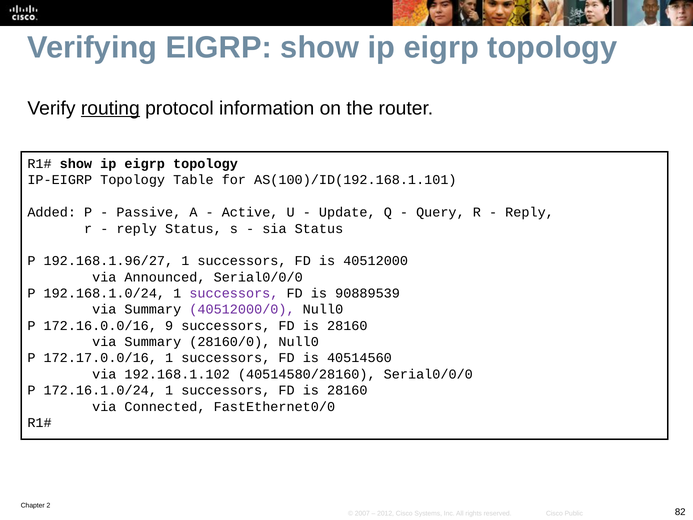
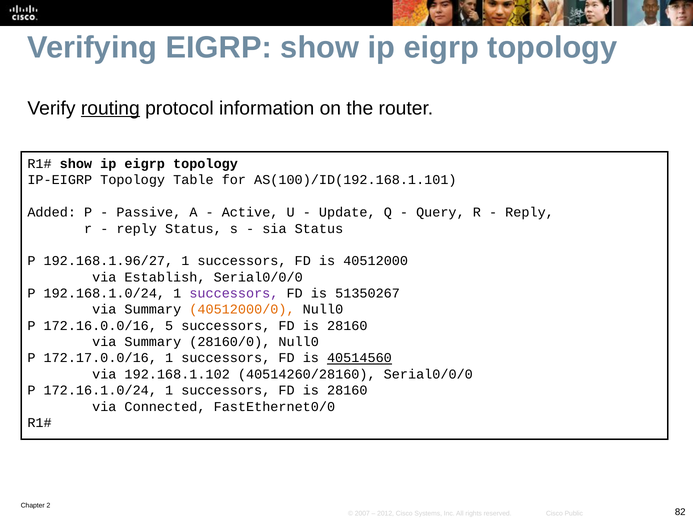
Announced: Announced -> Establish (165, 277)
90889539: 90889539 -> 51350267 (368, 293)
40512000/0 colour: purple -> orange (242, 309)
9: 9 -> 5 (169, 326)
40514560 underline: none -> present (359, 358)
40514580/28160: 40514580/28160 -> 40514260/28160 (307, 374)
